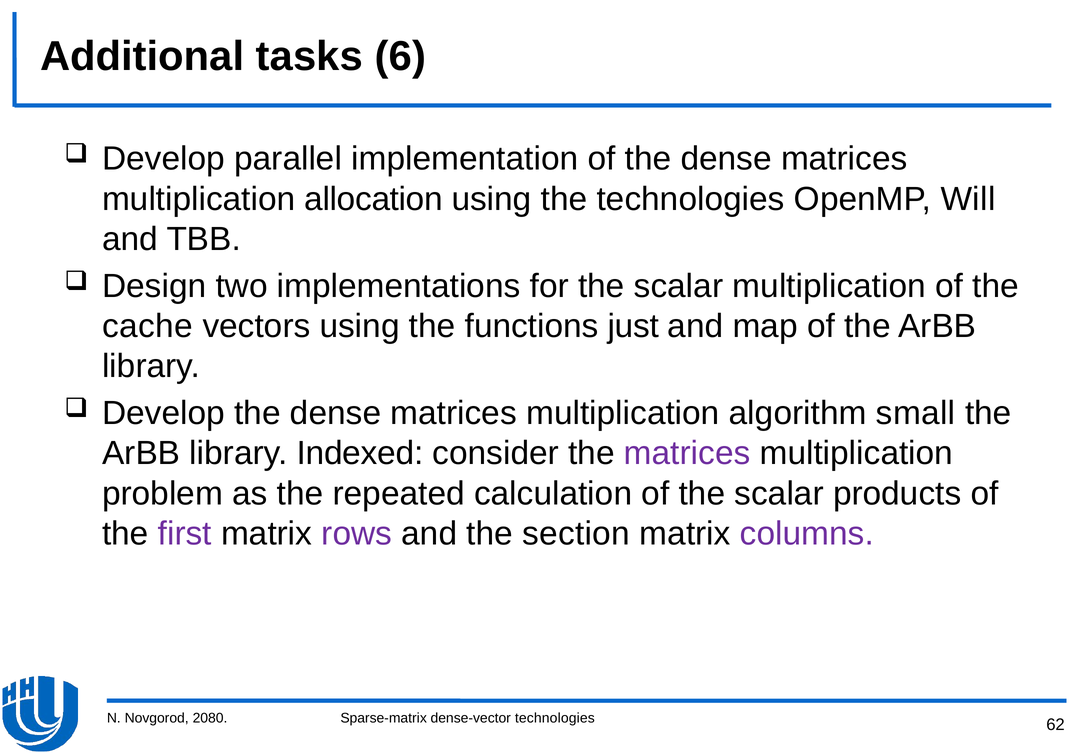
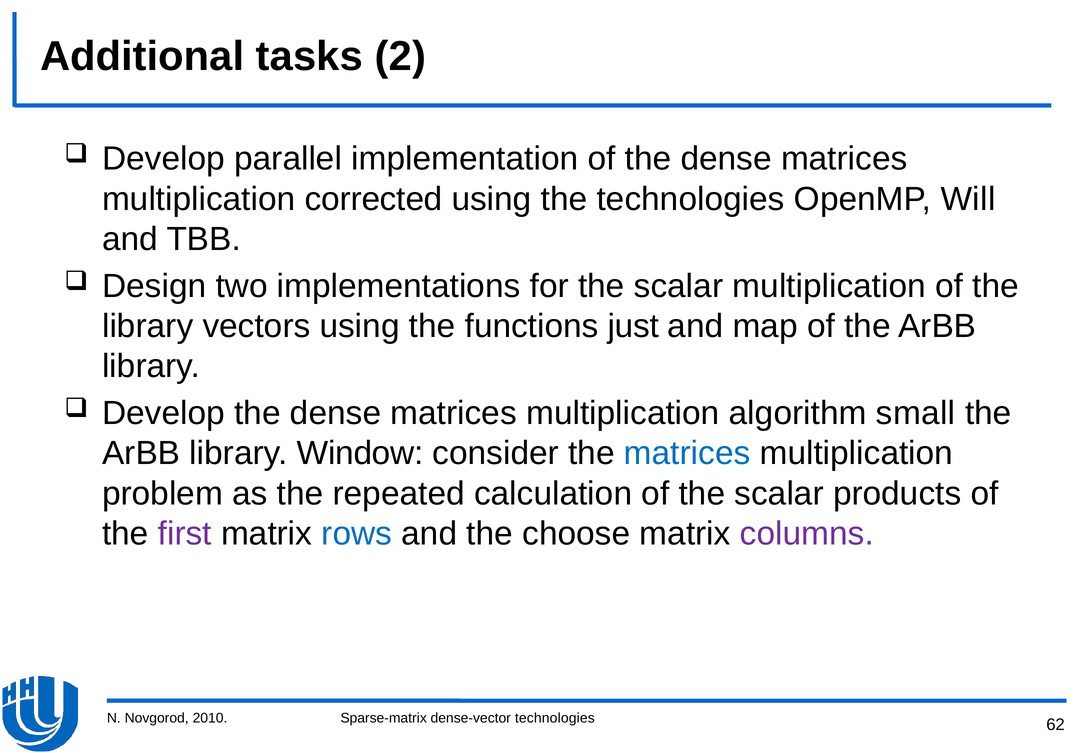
6: 6 -> 2 (400, 57)
allocation: allocation -> corrected (374, 199)
cache: cache -> library (148, 326)
Indexed: Indexed -> Window (360, 453)
matrices colour: purple -> blue (687, 453)
rows colour: purple -> blue (357, 534)
section: section -> choose (576, 534)
2080: 2080 -> 2010 (210, 718)
